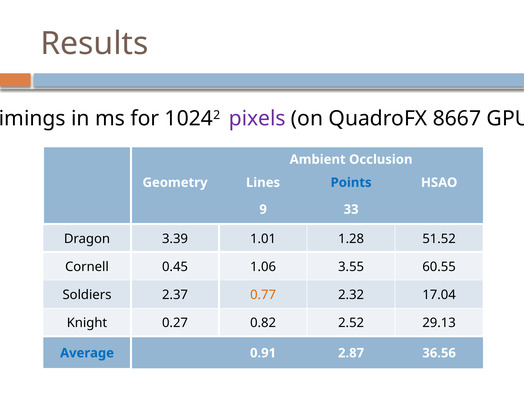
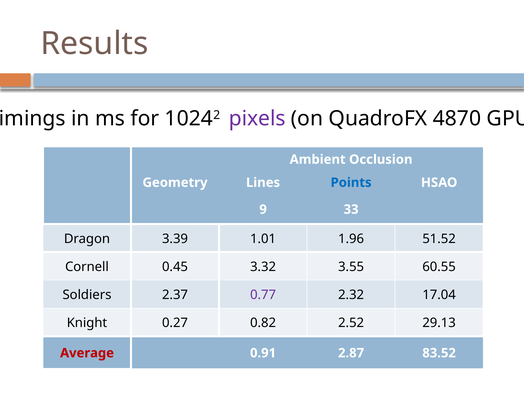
8667: 8667 -> 4870 (457, 119)
1.28: 1.28 -> 1.96 (351, 239)
1.06: 1.06 -> 3.32 (263, 267)
0.77 colour: orange -> purple (263, 295)
Average colour: blue -> red (87, 353)
36.56: 36.56 -> 83.52 (439, 353)
